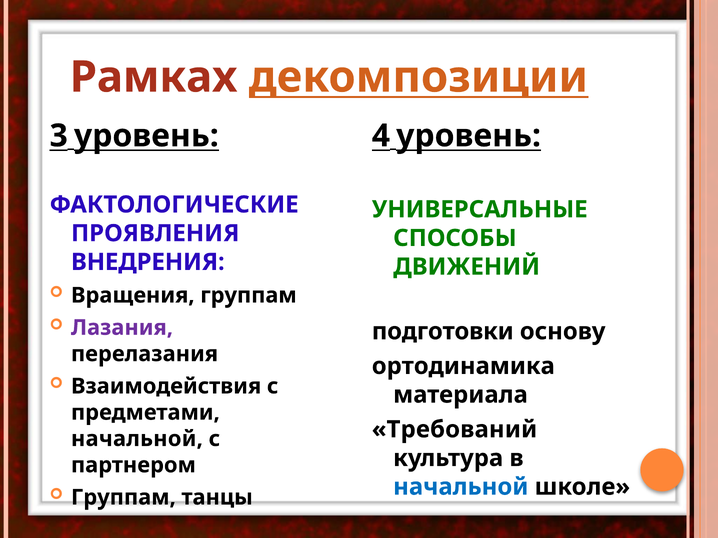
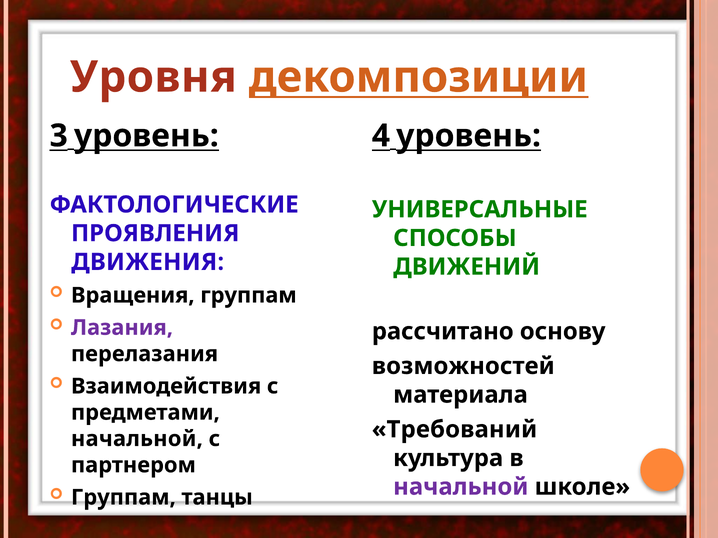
Рамках: Рамках -> Уровня (153, 77)
ВНЕДРЕНИЯ: ВНЕДРЕНИЯ -> ДВИЖЕНИЯ (148, 262)
подготовки: подготовки -> рассчитано (443, 332)
ортодинамика: ортодинамика -> возможностей (463, 366)
начальной colour: blue -> purple (461, 487)
